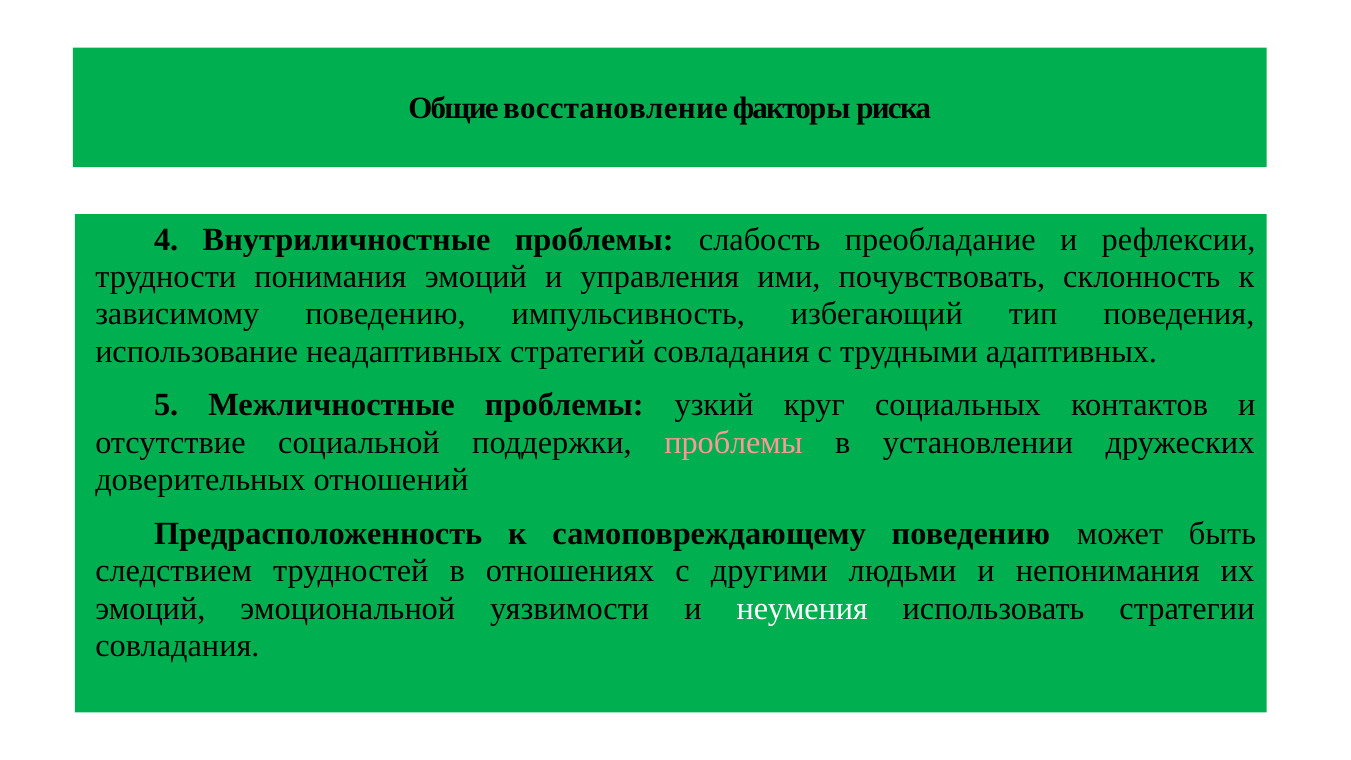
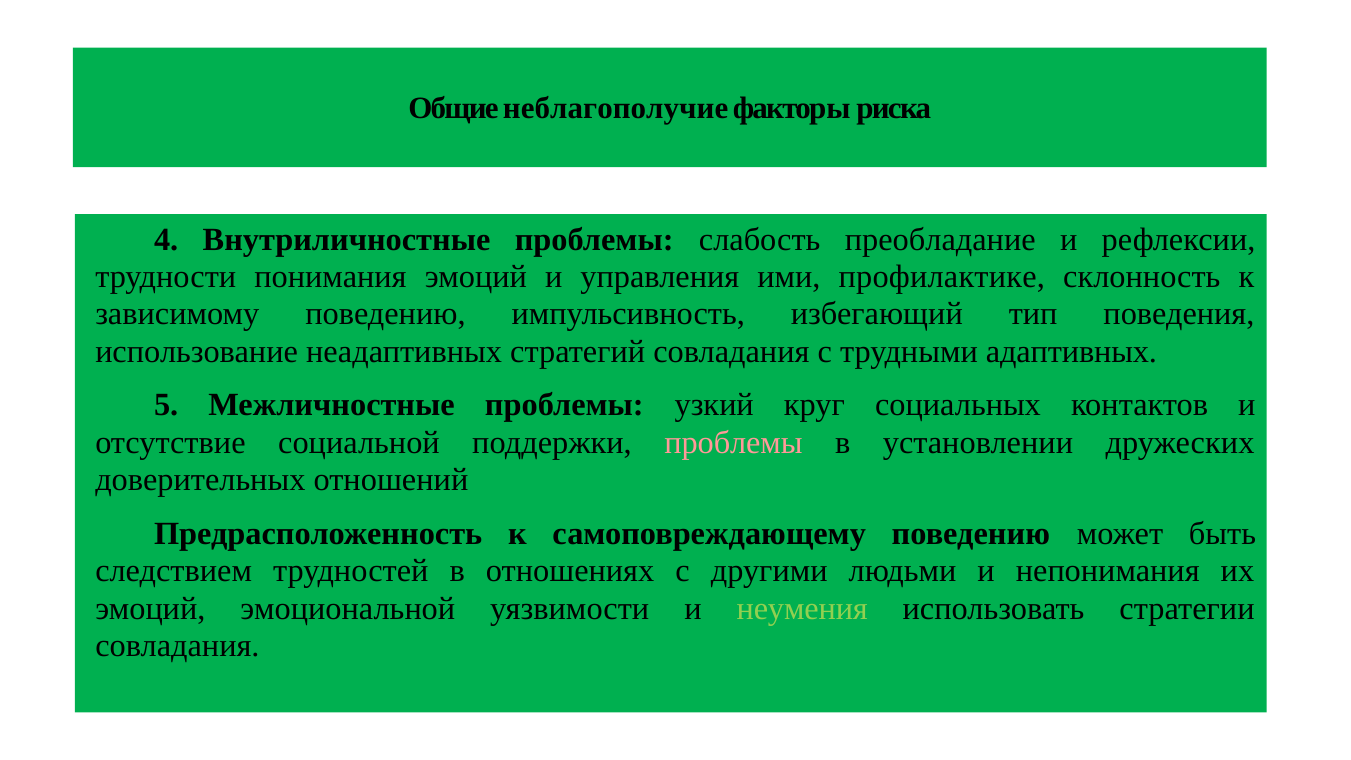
восстановление: восстановление -> неблагополучие (616, 108)
почувствовать: почувствовать -> профилактике (942, 277)
неумения colour: white -> light green (802, 608)
